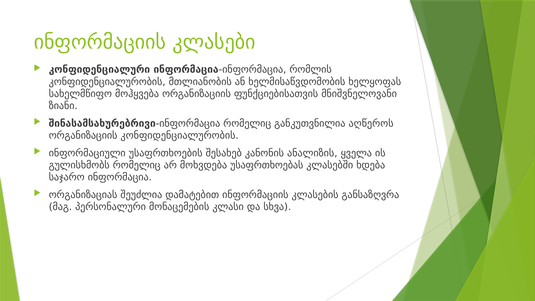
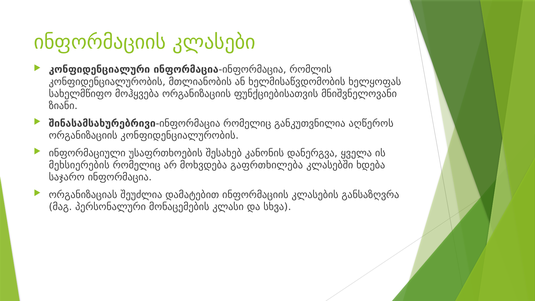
ანალიზის: ანალიზის -> დანერგვა (312, 153)
გულისხმობს: გულისხმობს -> მეხსიერების (79, 165)
უსაფრთხოებას: უსაფრთხოებას -> გაფრთხილება (267, 165)
